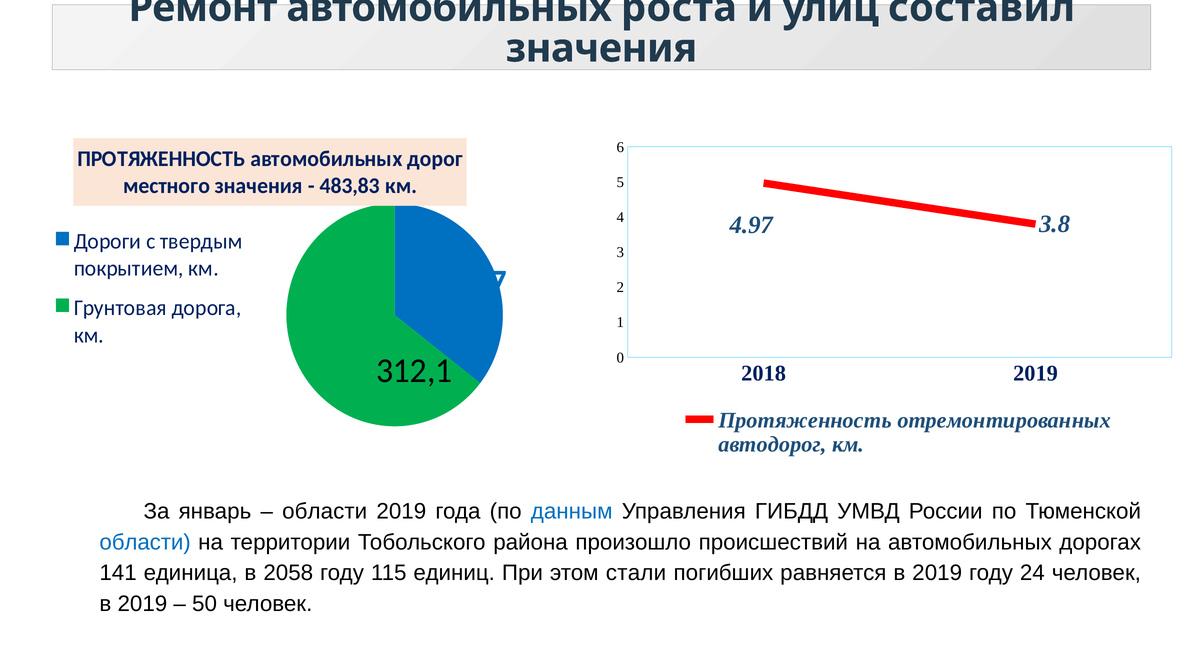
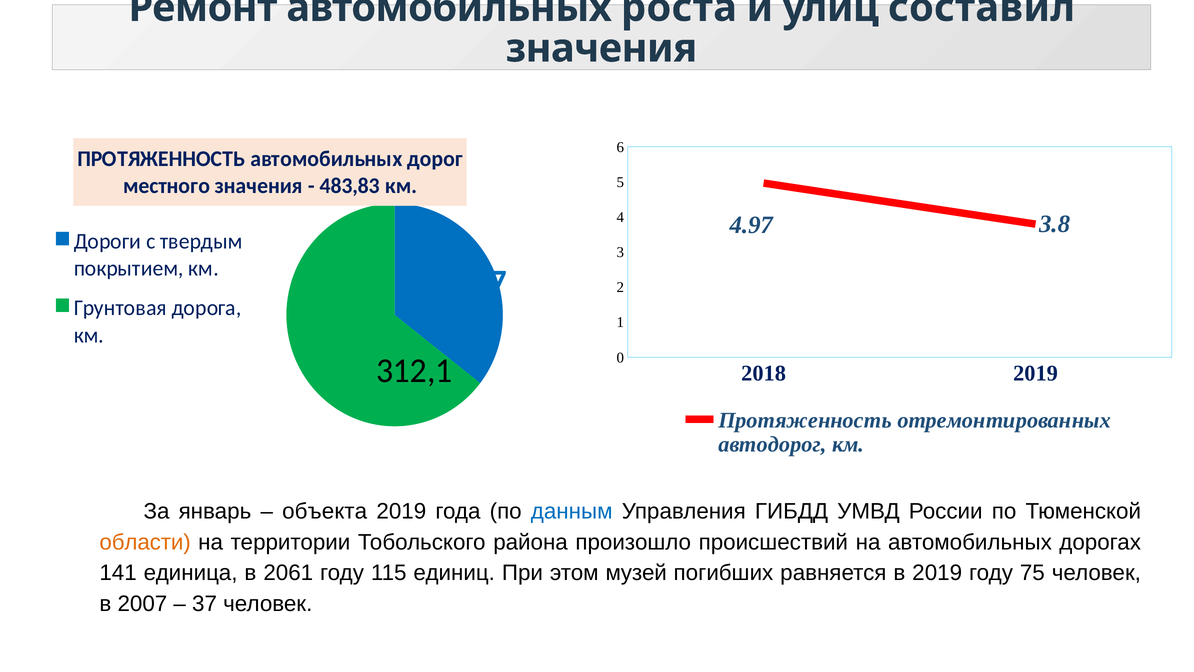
области: области -> объекта (325, 511)
области colour: blue -> orange (145, 542)
2058: 2058 -> 2061 (288, 573)
стали: стали -> музей (636, 573)
24: 24 -> 75 (1032, 573)
2019: 2019 -> 2007 (142, 604)
50: 50 -> 37 (205, 604)
